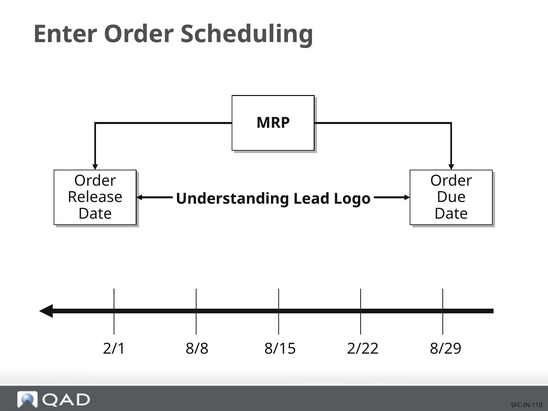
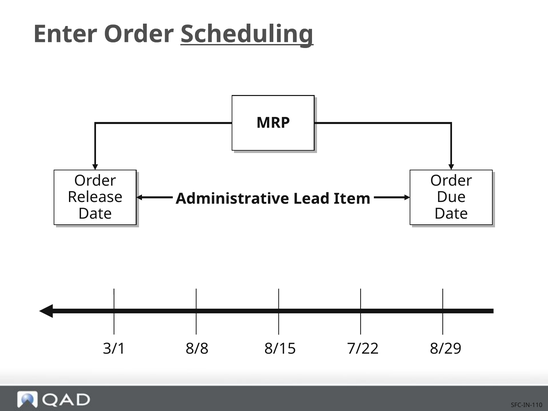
Scheduling underline: none -> present (247, 34)
Understanding: Understanding -> Administrative (232, 199)
Logo: Logo -> Item (352, 199)
2/1: 2/1 -> 3/1 (114, 349)
2/22: 2/22 -> 7/22 (363, 349)
